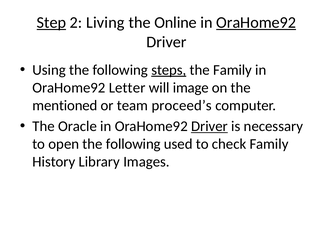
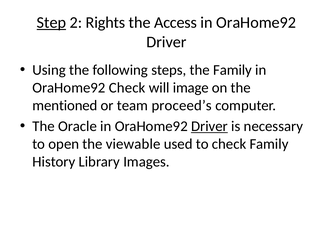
Living: Living -> Rights (105, 23)
Online: Online -> Access (176, 23)
OraHome92 underline: present -> none (256, 23)
steps underline: present -> none (169, 70)
OraHome92 Letter: Letter -> Check (127, 88)
open the following: following -> viewable (133, 144)
